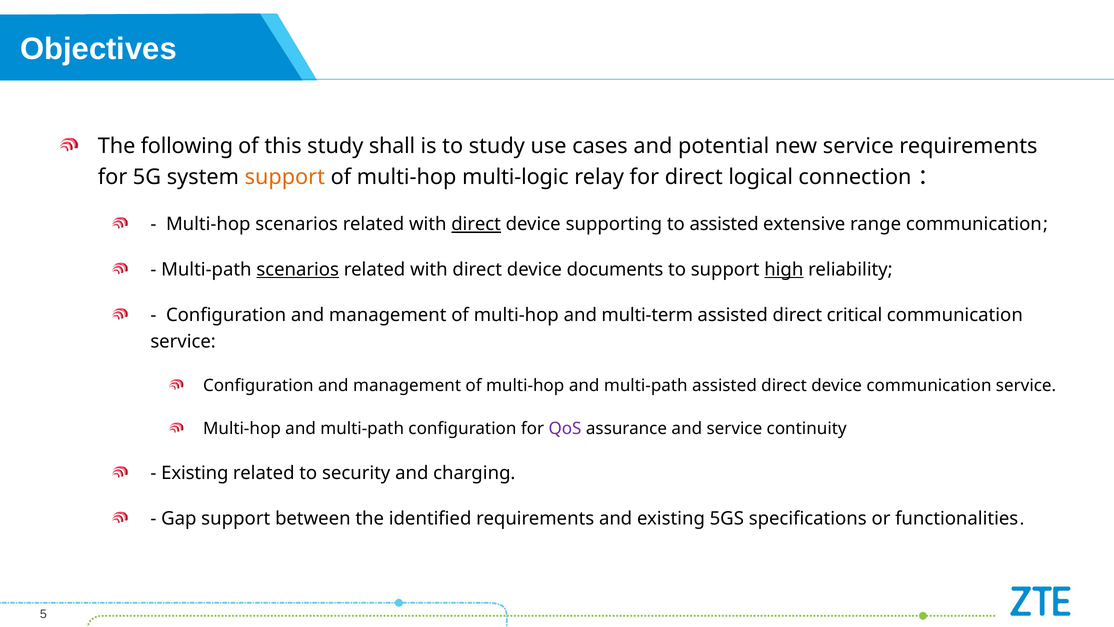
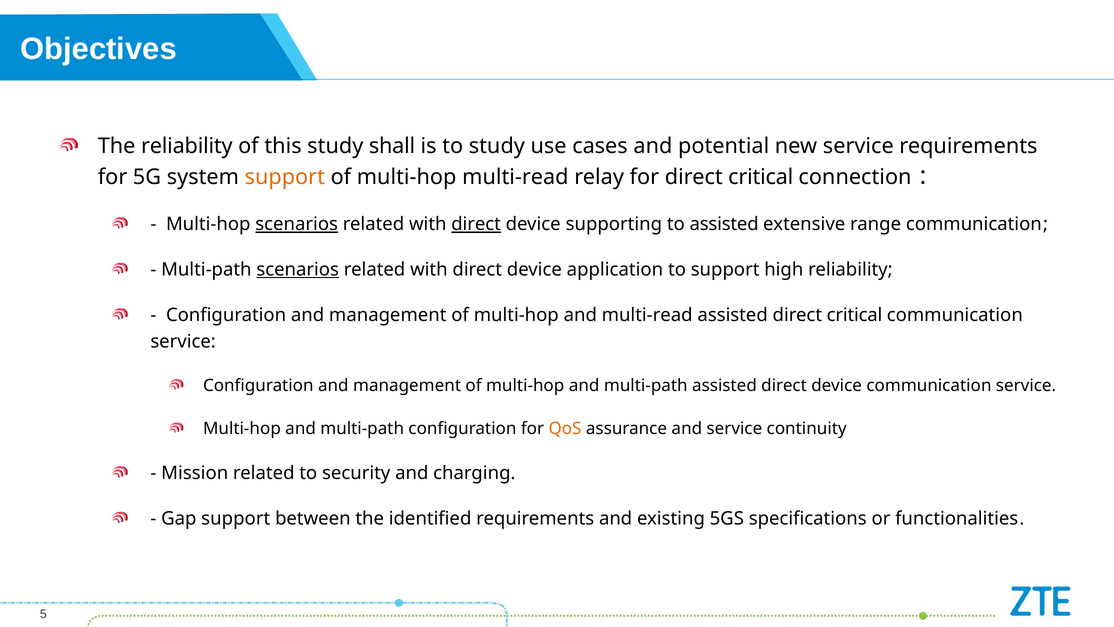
The following: following -> reliability (187, 146)
multi-hop multi-logic: multi-logic -> multi-read (515, 177)
for direct logical: logical -> critical (761, 177)
scenarios underline: none -> present (297, 224)
documents: documents -> application (615, 269)
high underline: present -> none (784, 269)
and multi-term: multi-term -> multi-read (647, 315)
QoS colour: purple -> orange (565, 428)
Existing: Existing -> Mission (195, 473)
